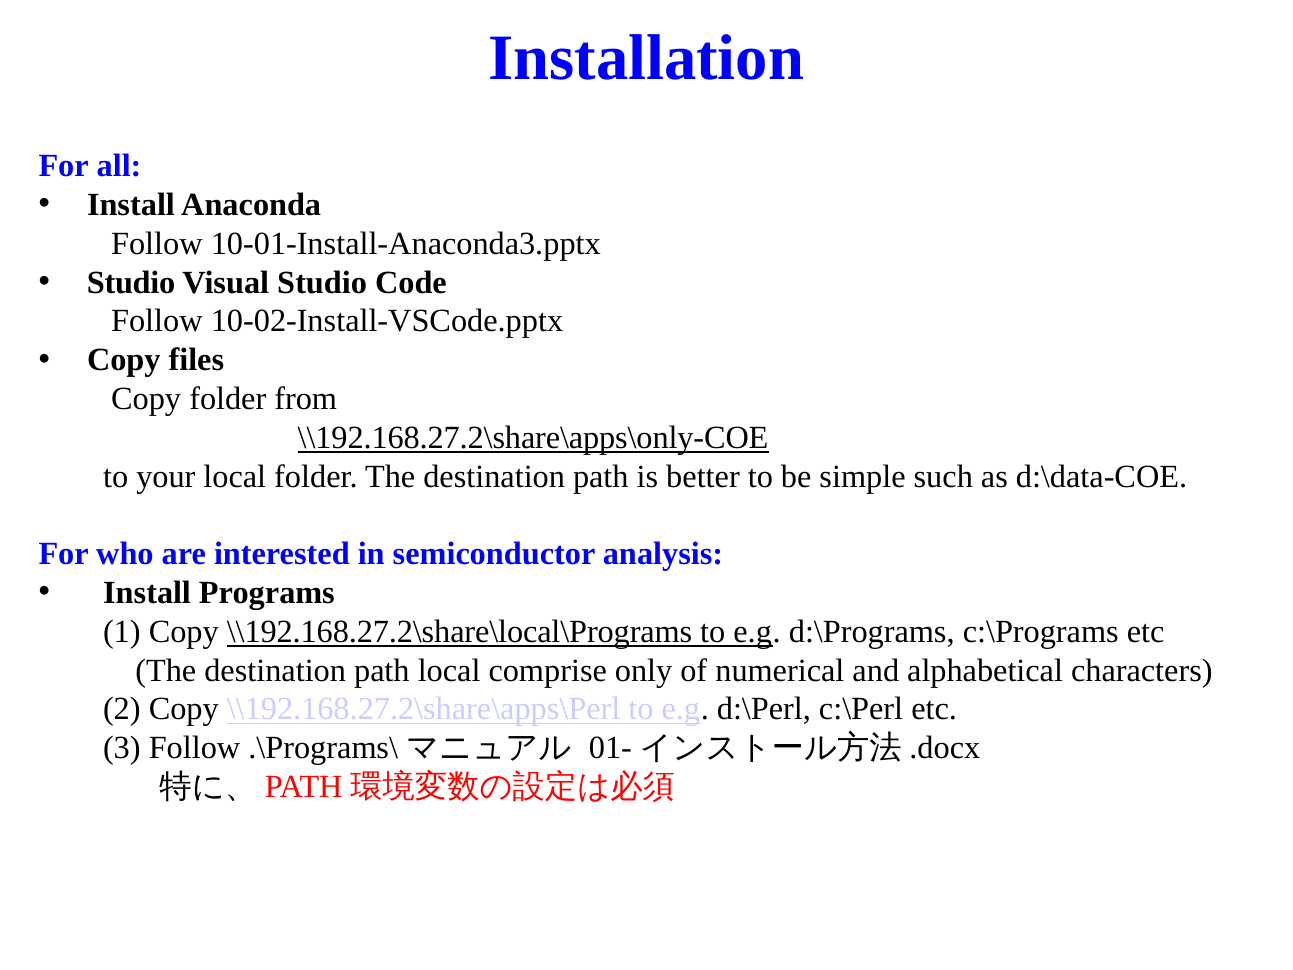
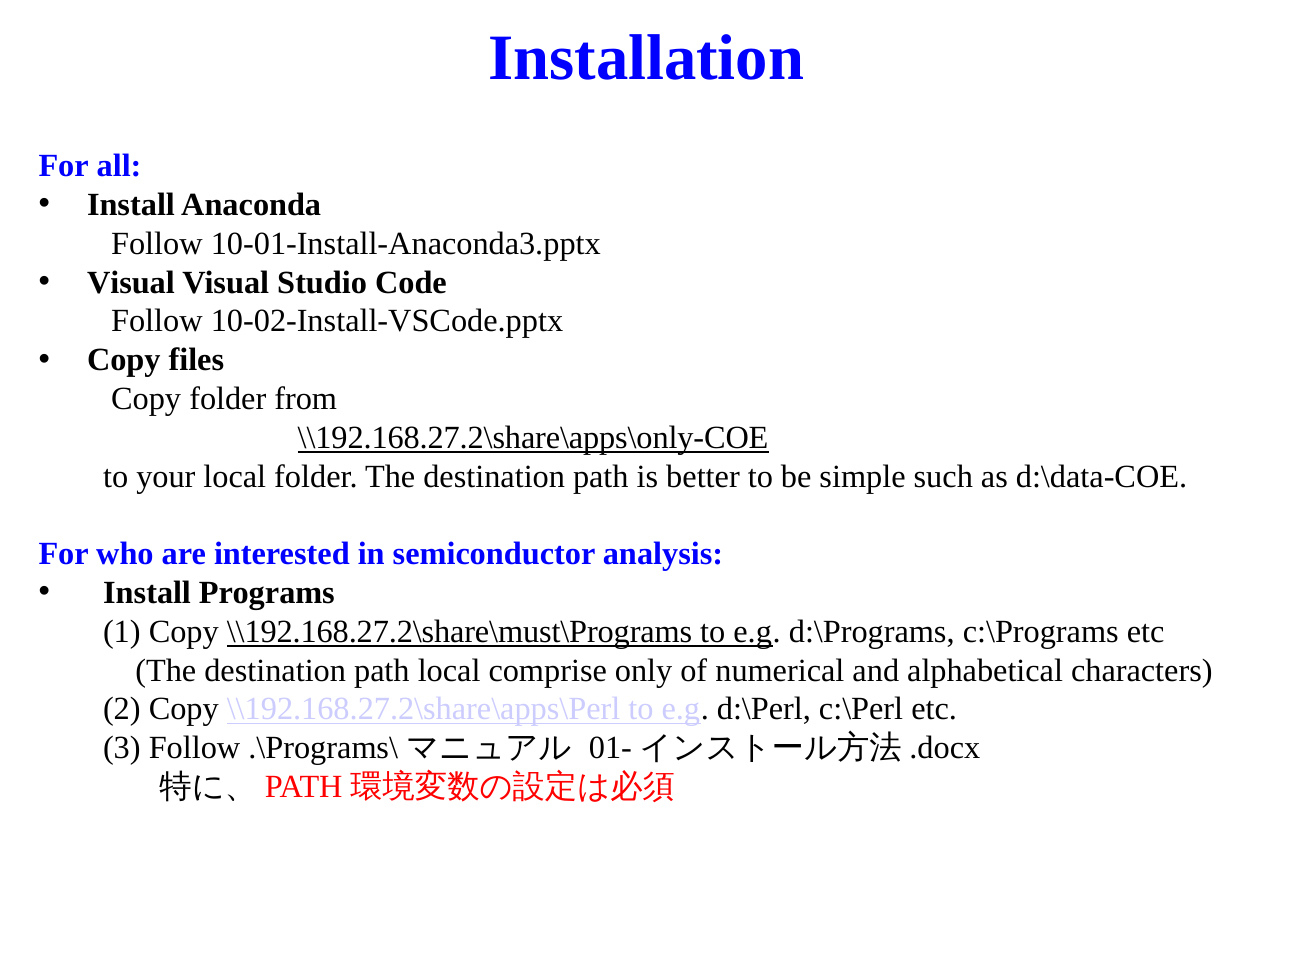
Studio: Studio -> Visual (131, 282)
\\192.168.27.2\share\local\Programs: \\192.168.27.2\share\local\Programs -> \\192.168.27.2\share\must\Programs (460, 632)
